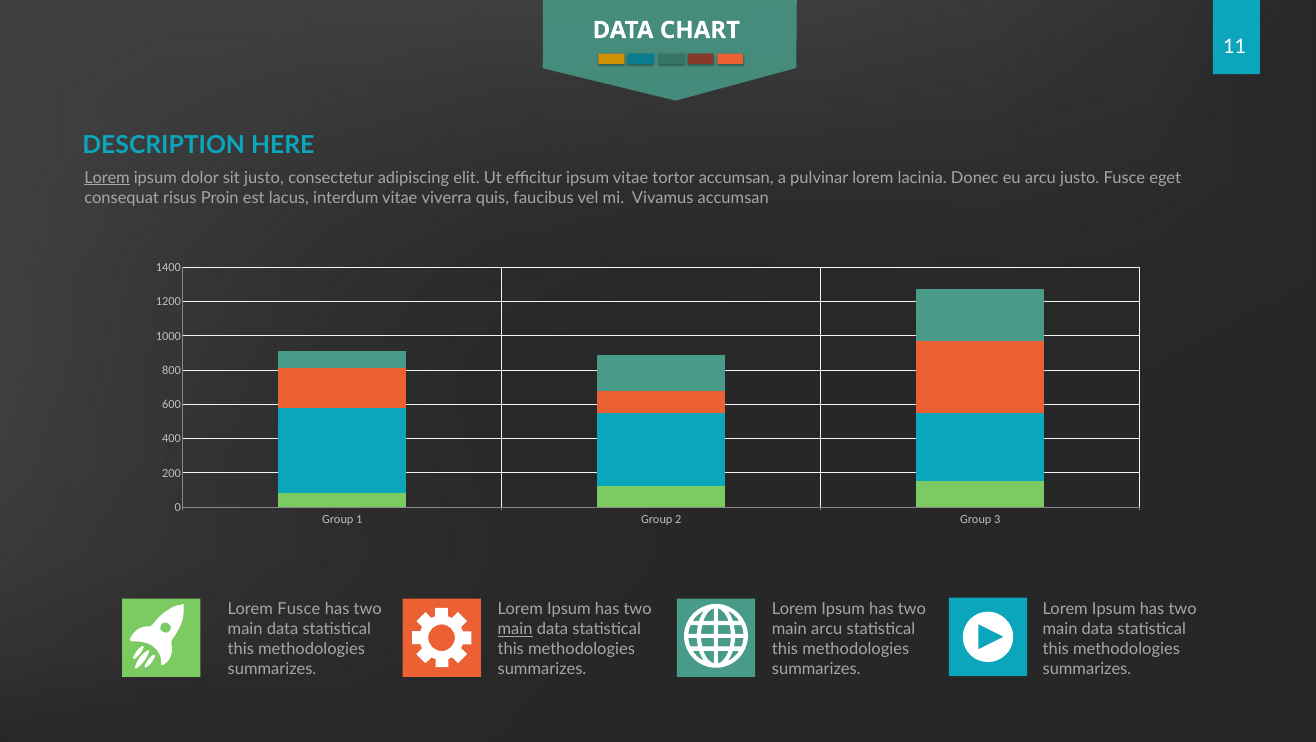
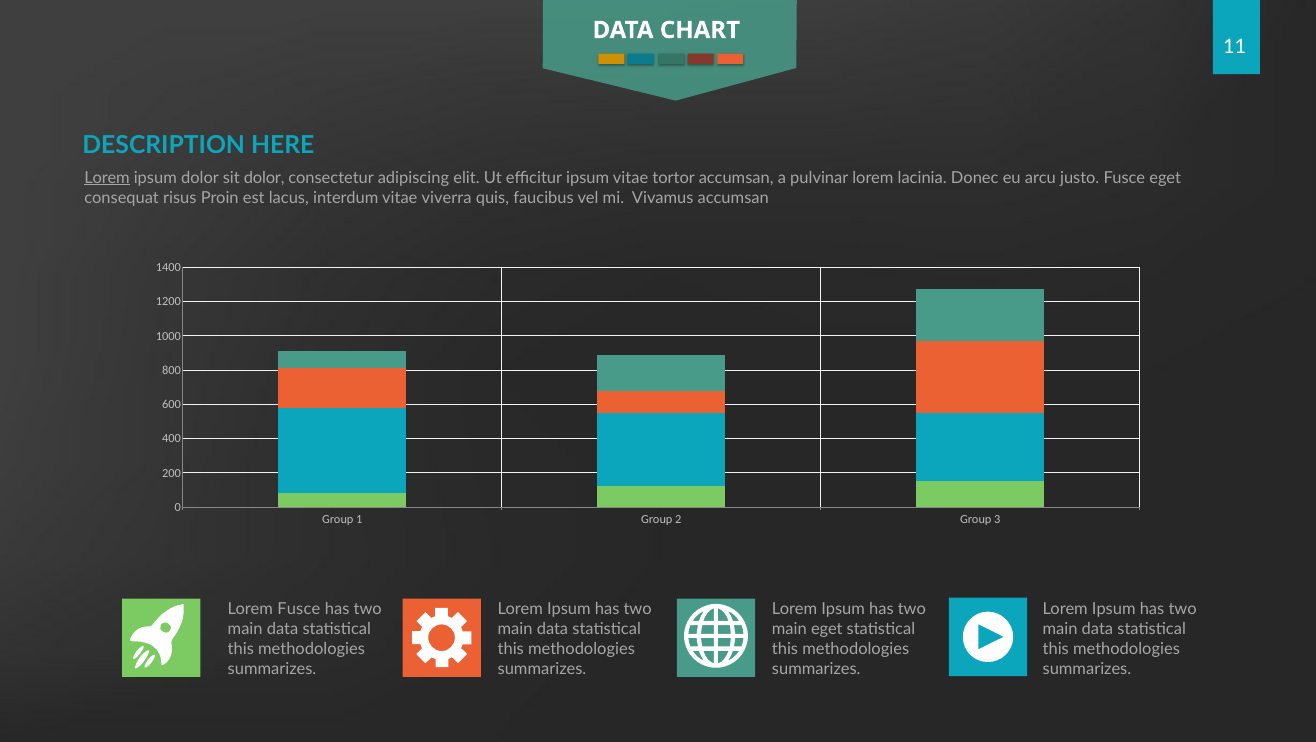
sit justo: justo -> dolor (264, 178)
main underline: present -> none (515, 629)
main arcu: arcu -> eget (827, 629)
